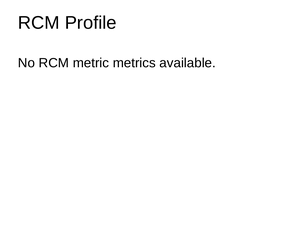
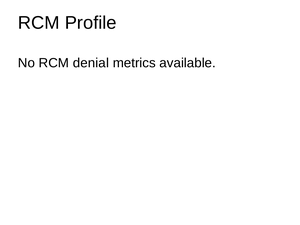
metric: metric -> denial (91, 63)
